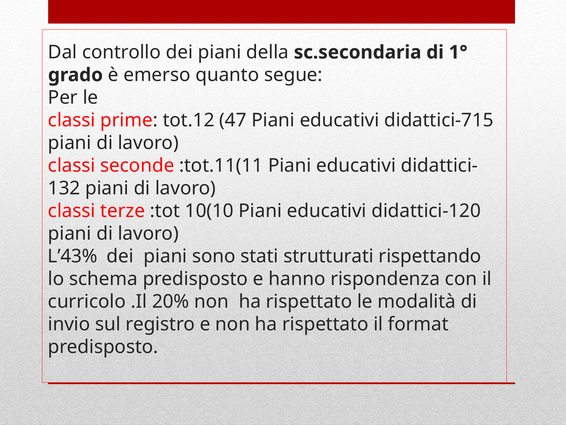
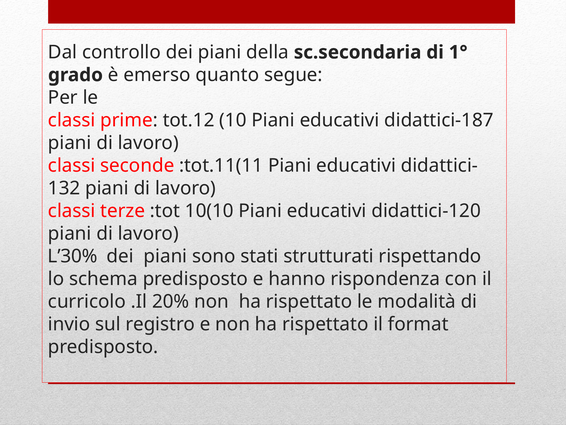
47: 47 -> 10 (233, 120)
didattici-715: didattici-715 -> didattici-187 (439, 120)
L’43%: L’43% -> L’30% (73, 256)
